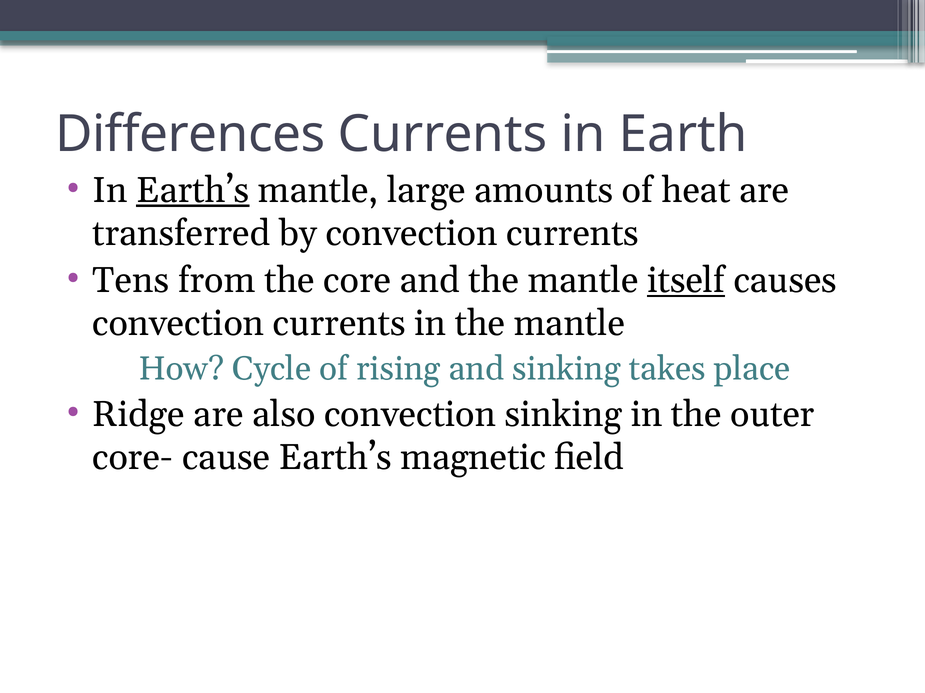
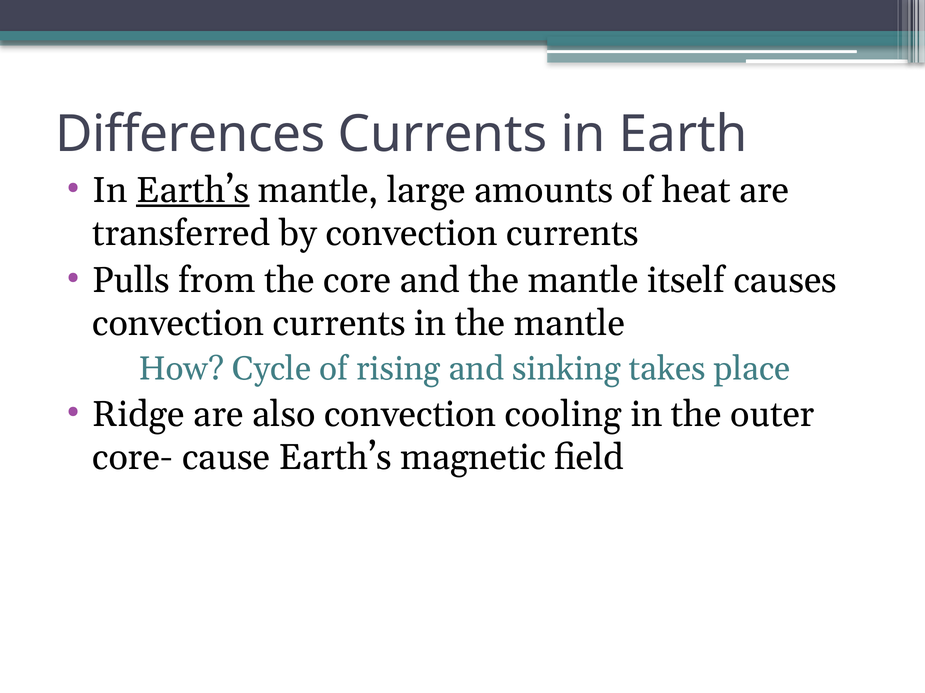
Tens: Tens -> Pulls (131, 281)
itself underline: present -> none (686, 281)
convection sinking: sinking -> cooling (563, 415)
